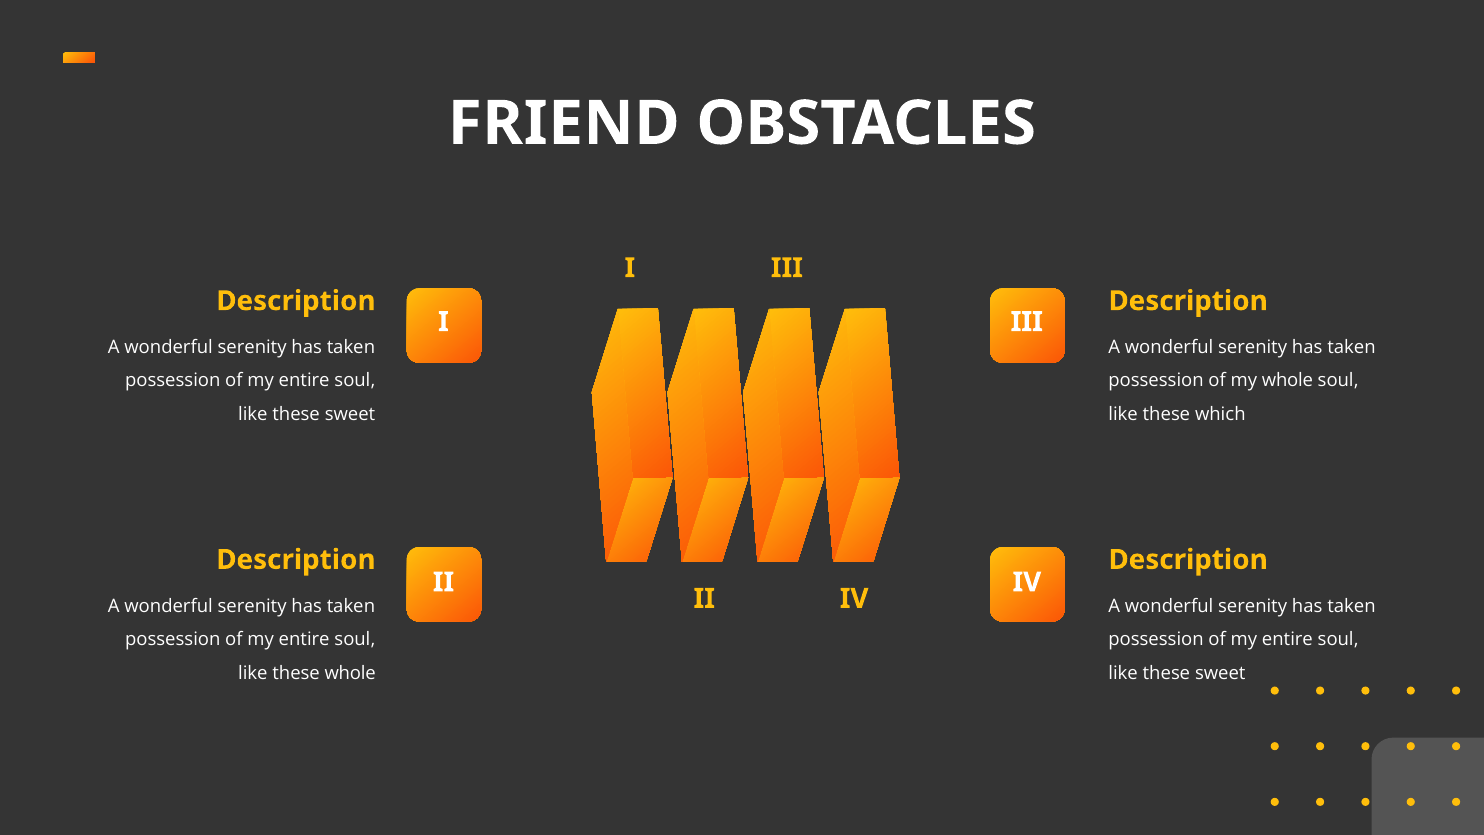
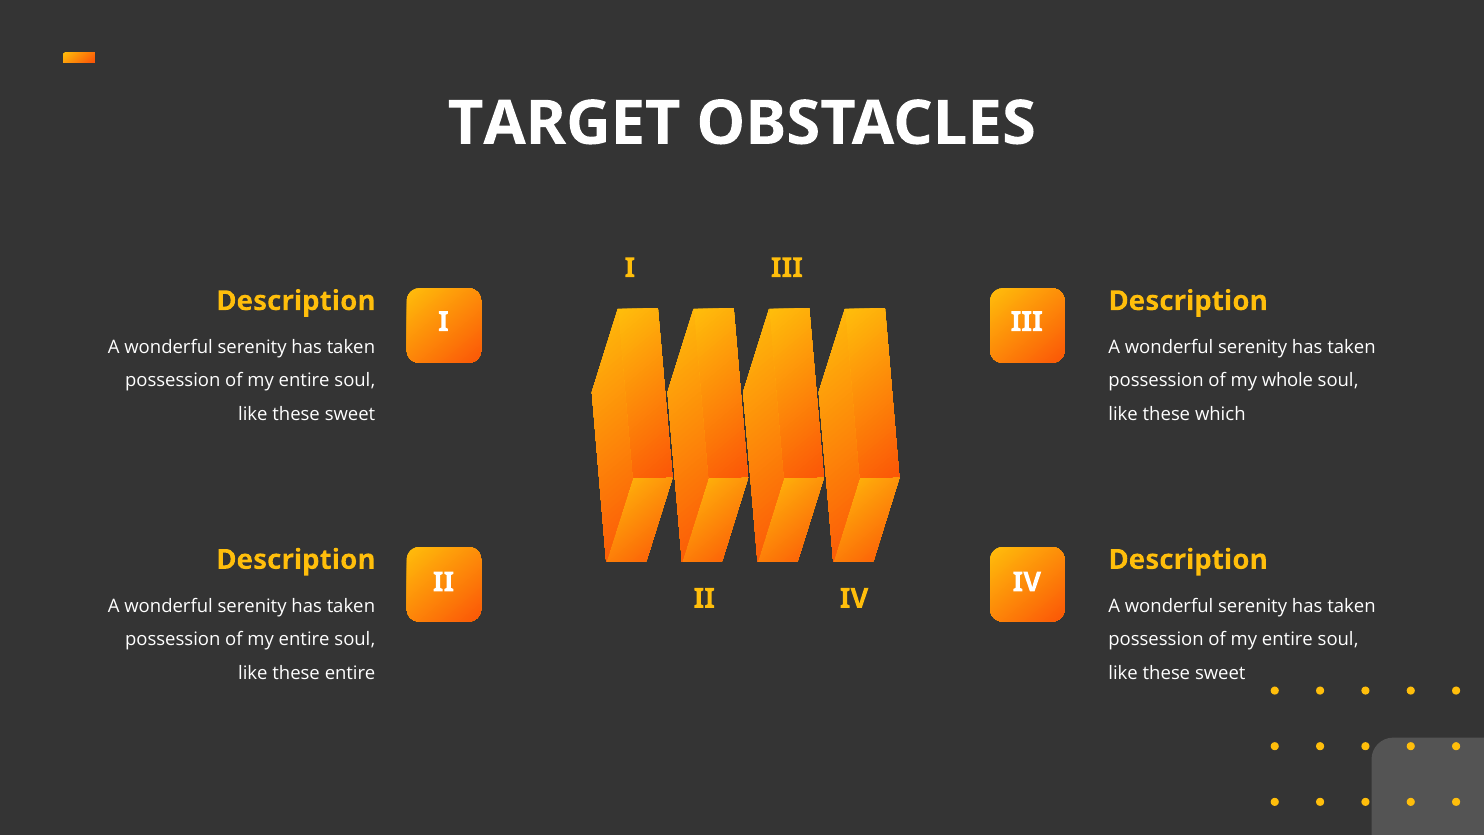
FRIEND: FRIEND -> TARGET (564, 123)
these whole: whole -> entire (350, 673)
